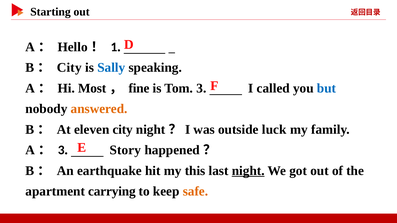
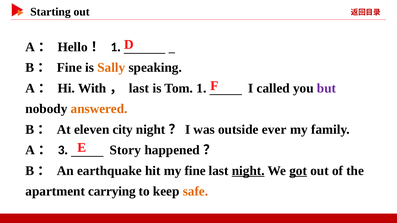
City: City -> Fine (69, 68)
Sally colour: blue -> orange (111, 68)
Most: Most -> With (92, 88)
fine: fine -> last (139, 88)
Tom 3: 3 -> 1 (201, 88)
but colour: blue -> purple (327, 88)
luck: luck -> ever (274, 130)
my this: this -> fine (195, 171)
got underline: none -> present (298, 171)
